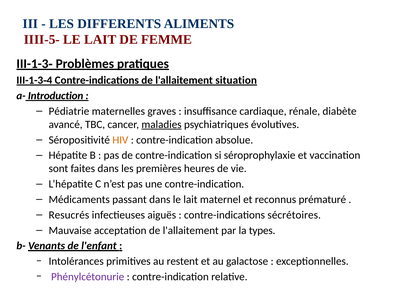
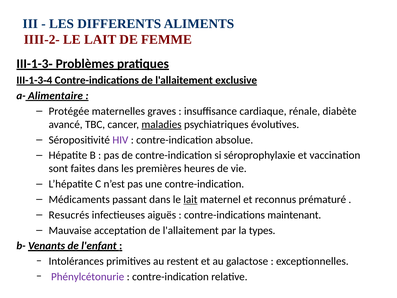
IIII-5‑: IIII-5‑ -> IIII-2‑ (42, 40)
situation: situation -> exclusive (236, 80)
Introduction: Introduction -> Alimentaire (55, 96)
Pédiatrie: Pédiatrie -> Protégée (69, 111)
HIV colour: orange -> purple (120, 140)
lait underline: none -> present (190, 199)
sécrétoires: sécrétoires -> maintenant (294, 215)
